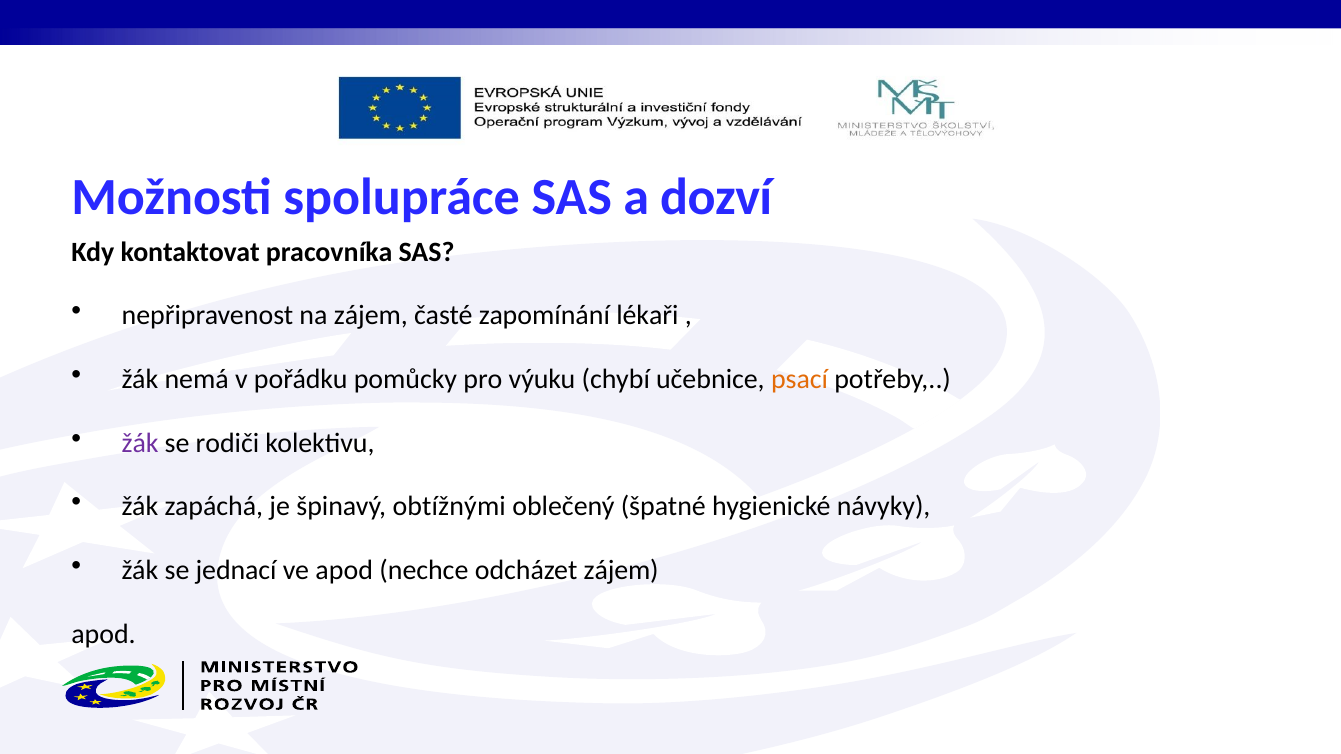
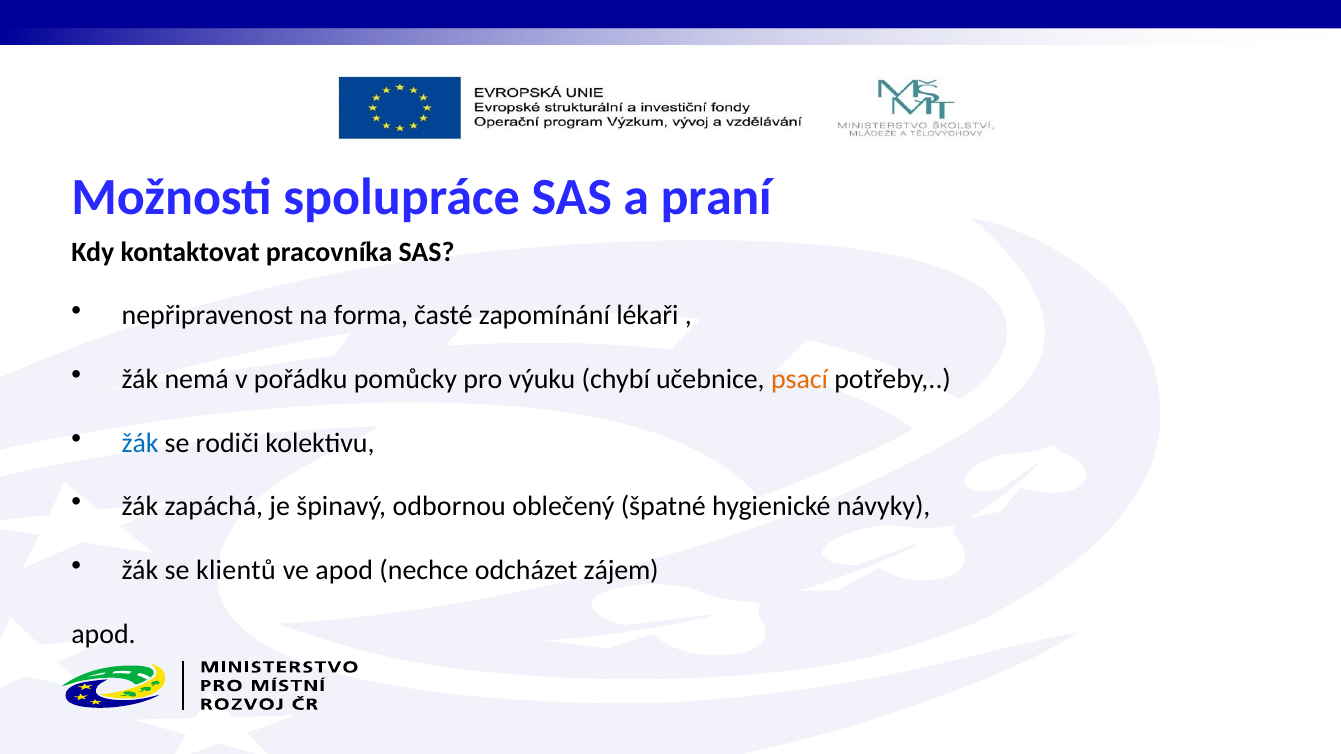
dozví: dozví -> praní (716, 197)
na zájem: zájem -> forma (371, 316)
žák colour: purple -> blue (140, 443)
obtížnými: obtížnými -> odbornou (449, 507)
jednací: jednací -> klientů (236, 570)
